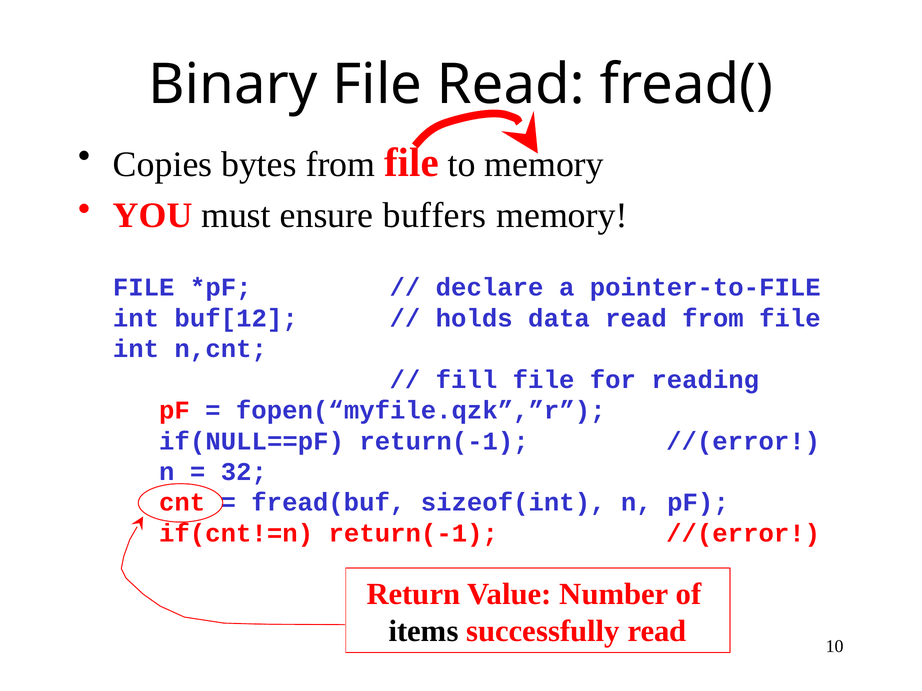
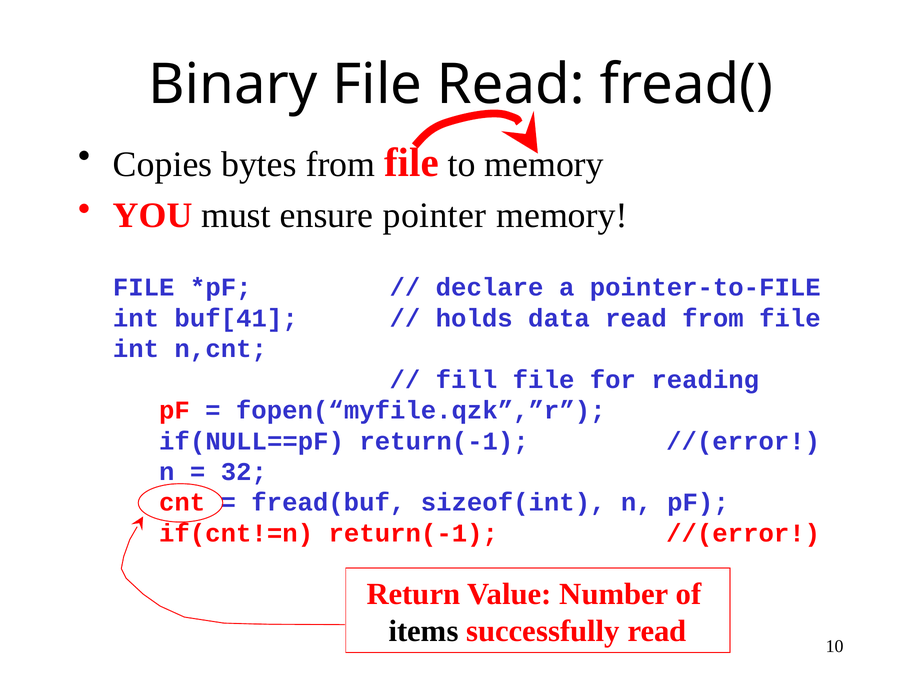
buffers: buffers -> pointer (435, 216)
buf[12: buf[12 -> buf[41 (236, 318)
